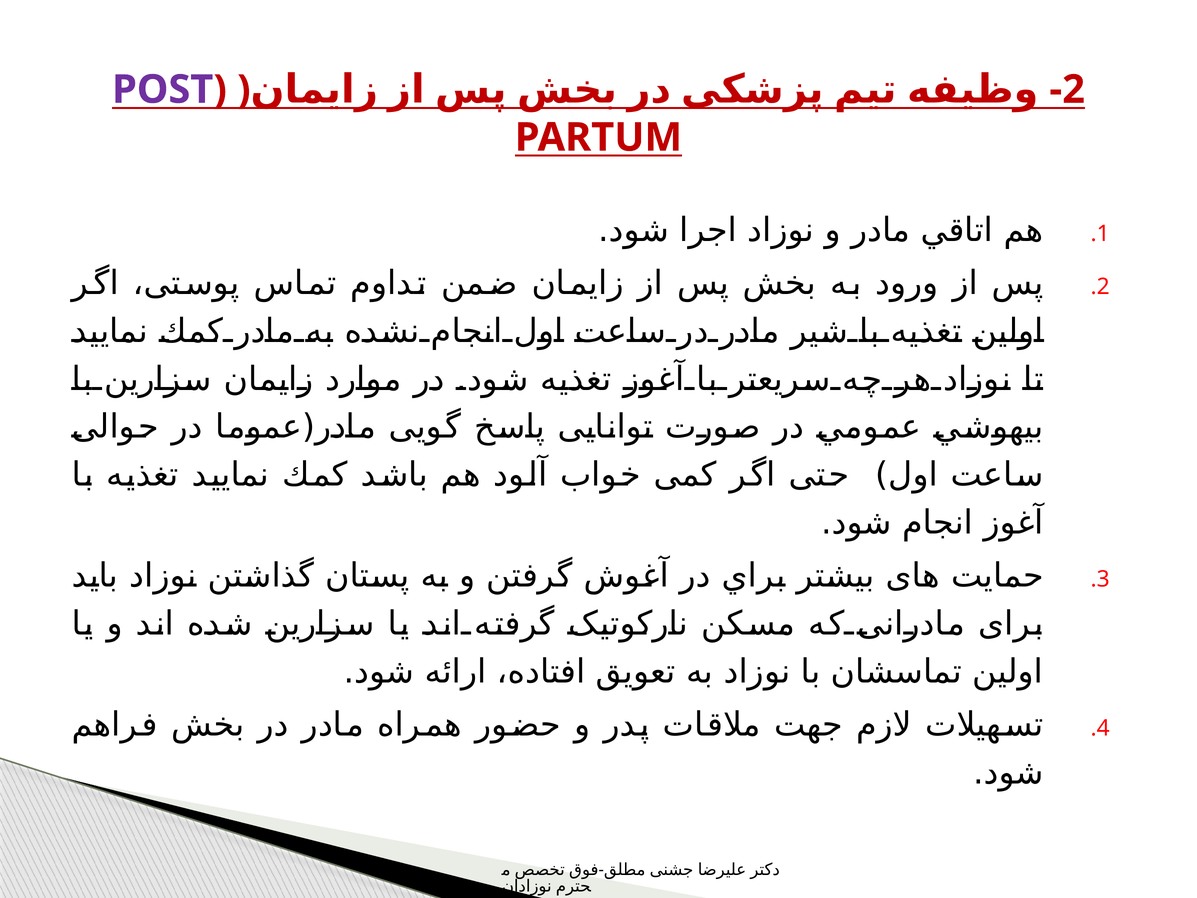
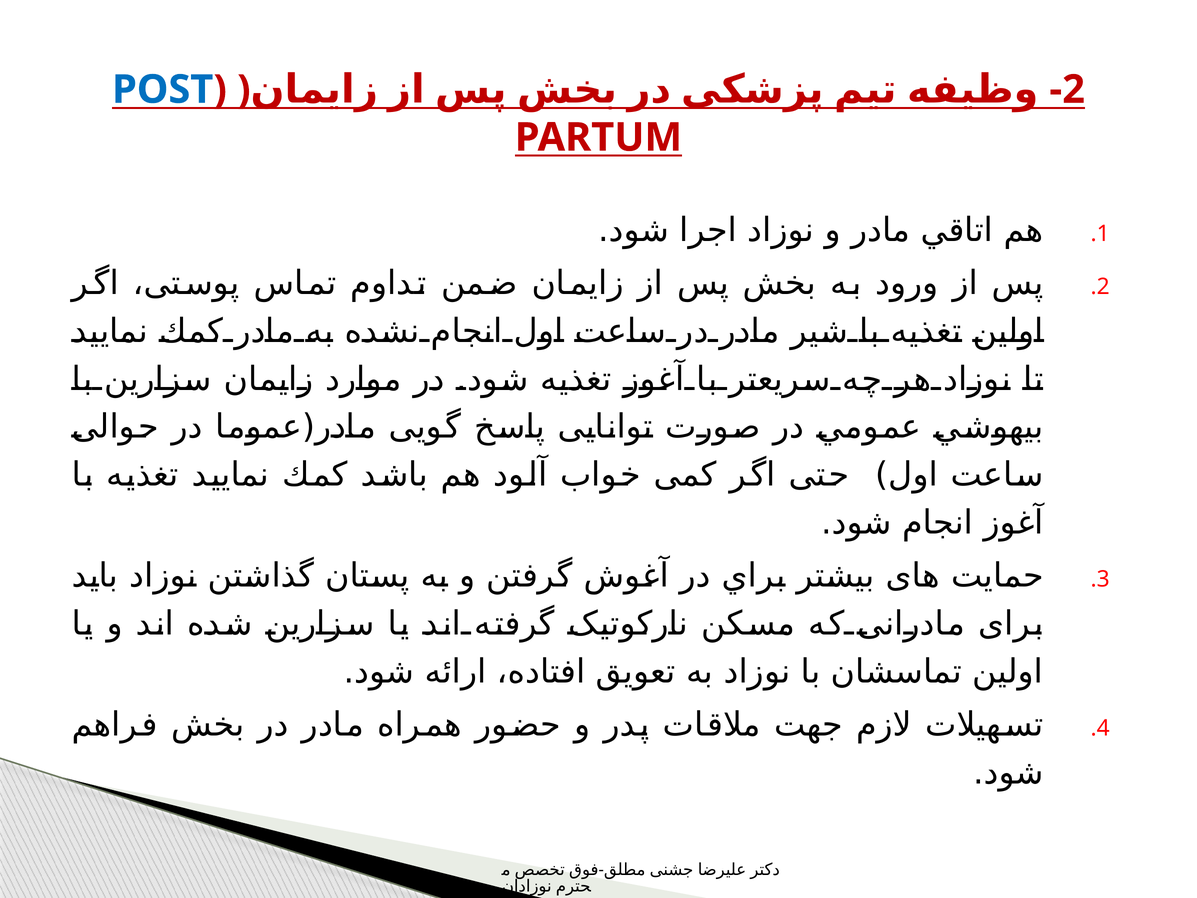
POST colour: purple -> blue (163, 90)
